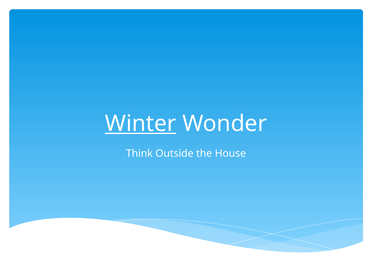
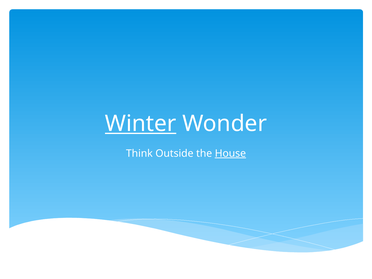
House underline: none -> present (230, 153)
